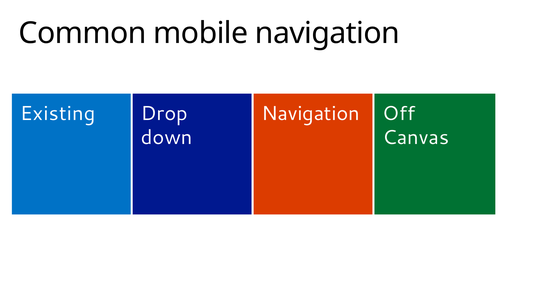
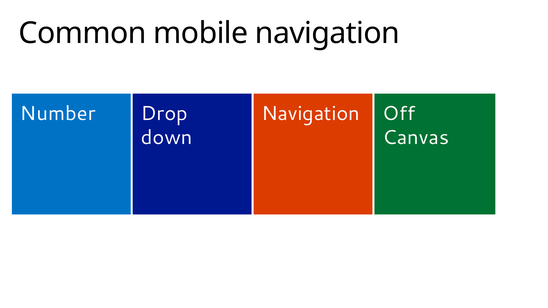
Existing: Existing -> Number (58, 114)
